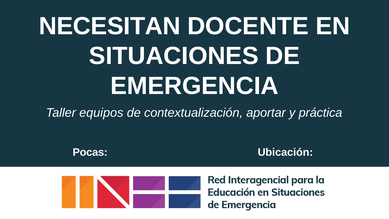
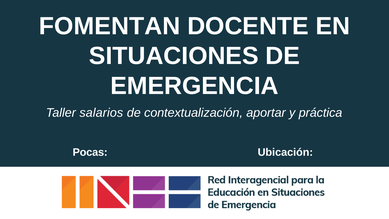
NECESITAN: NECESITAN -> FOMENTAN (110, 26)
equipos: equipos -> salarios (101, 113)
